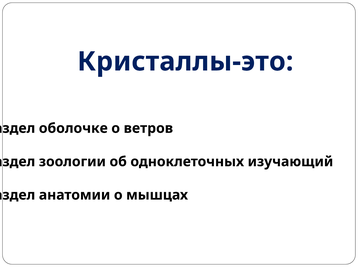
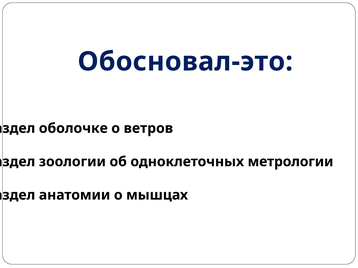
Кристаллы-это: Кристаллы-это -> Обосновал-это (185, 62)
изучающий: изучающий -> метрологии (291, 162)
